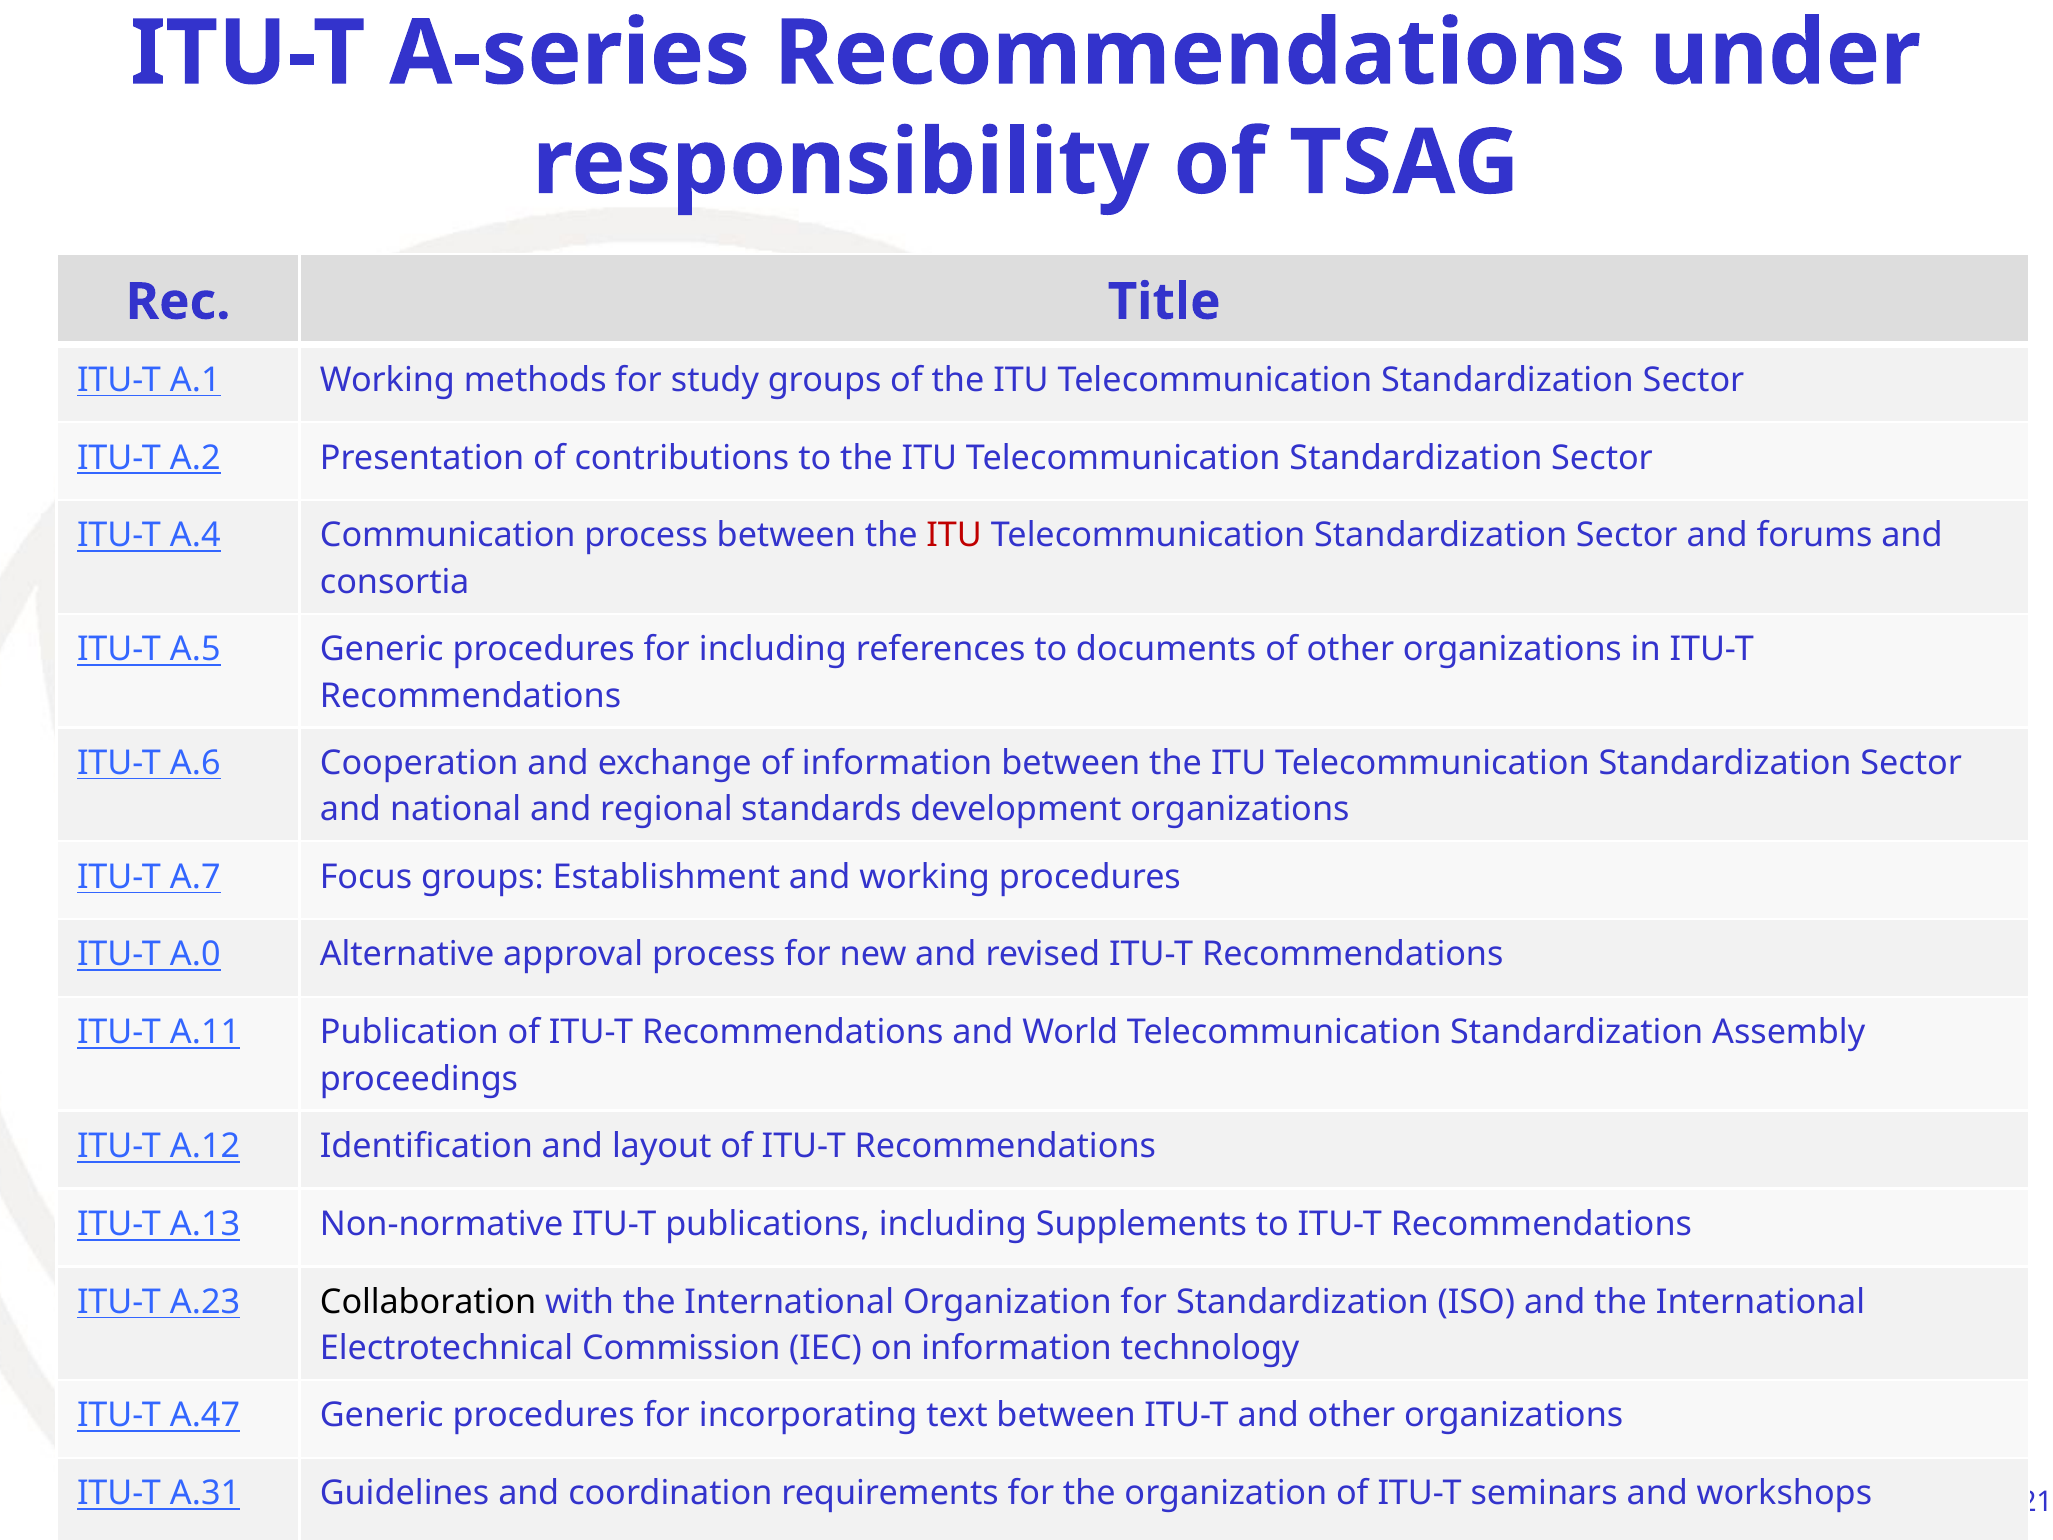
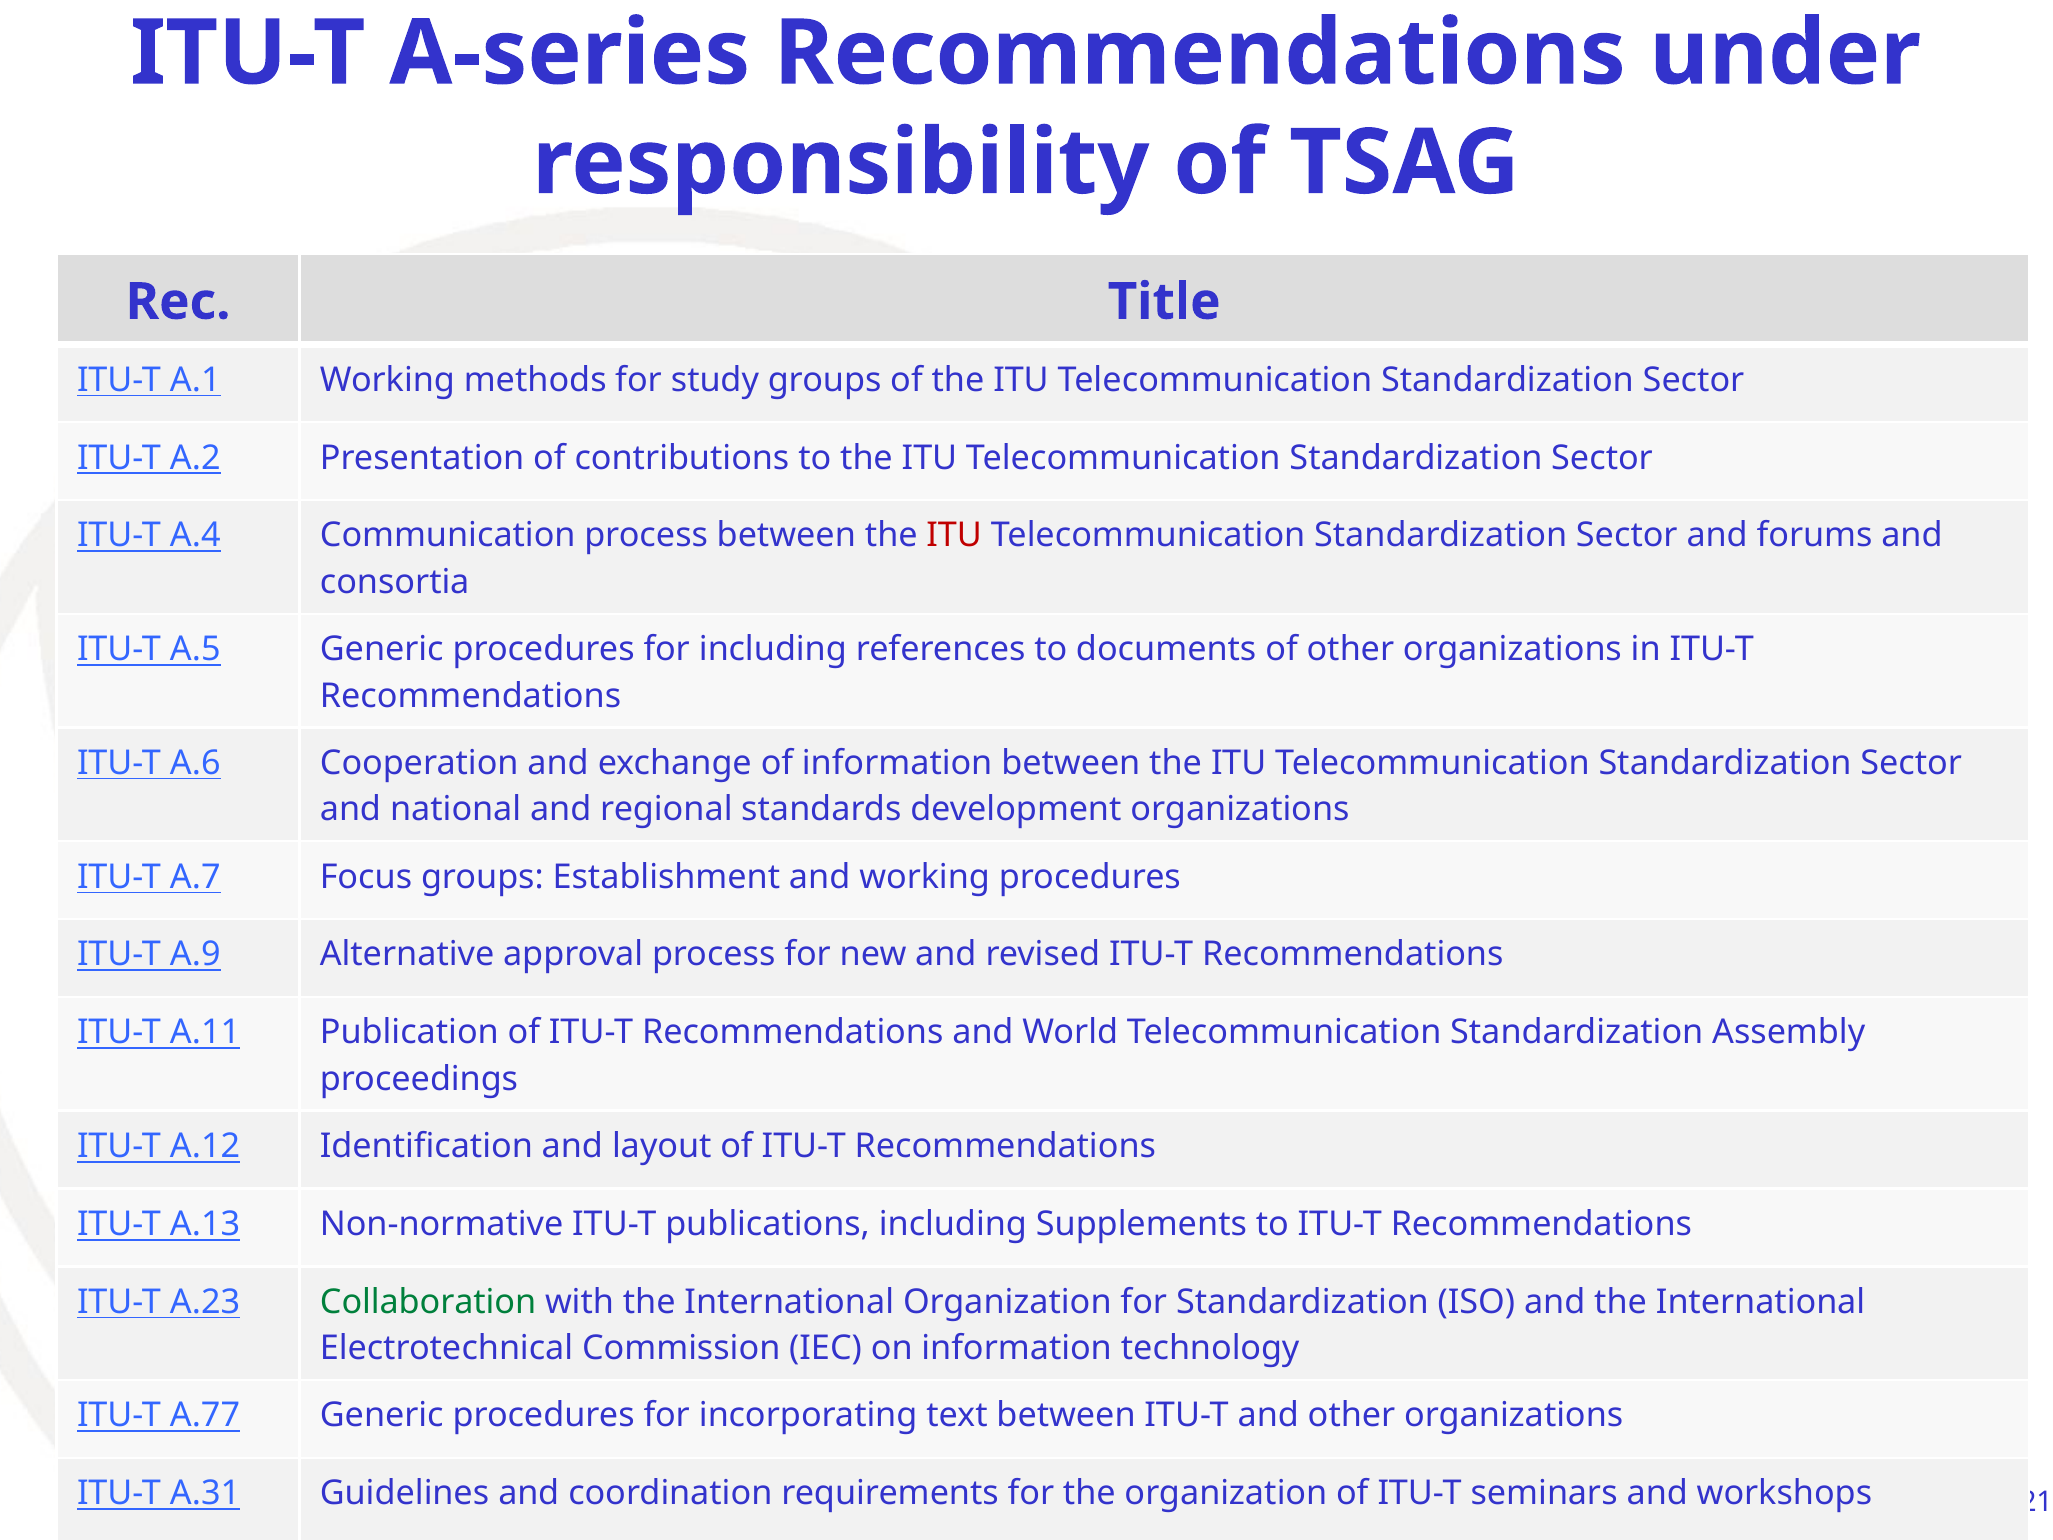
A.0: A.0 -> A.9 (195, 955)
Collaboration colour: black -> green (428, 1302)
A.47: A.47 -> A.77 (205, 1415)
